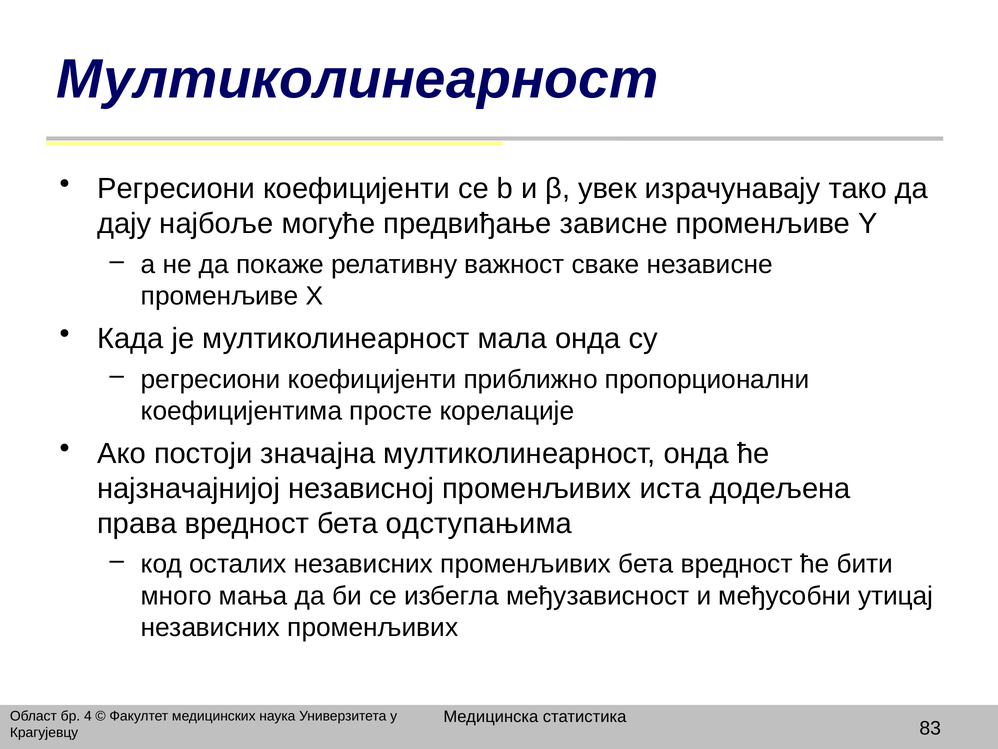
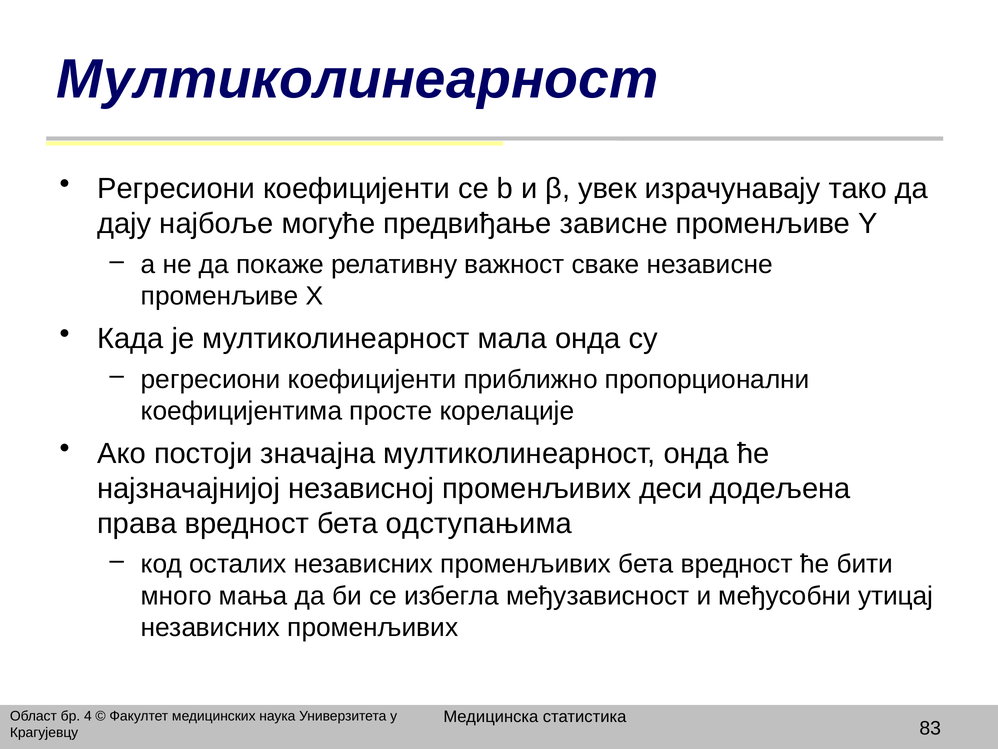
иста: иста -> деси (671, 488)
